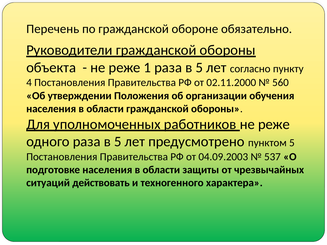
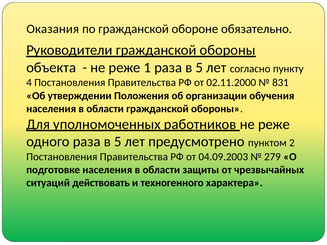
Перечень: Перечень -> Оказания (53, 29)
560: 560 -> 831 (280, 83)
пунктом 5: 5 -> 2 (292, 143)
537: 537 -> 279 (272, 157)
